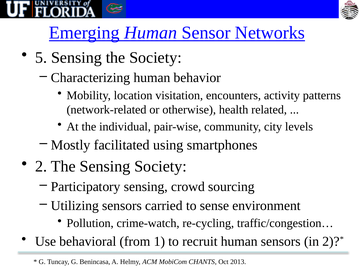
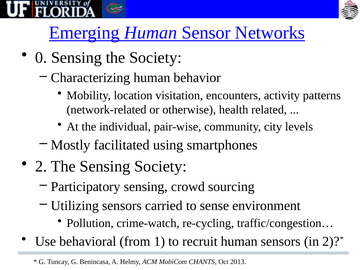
5: 5 -> 0 (41, 58)
